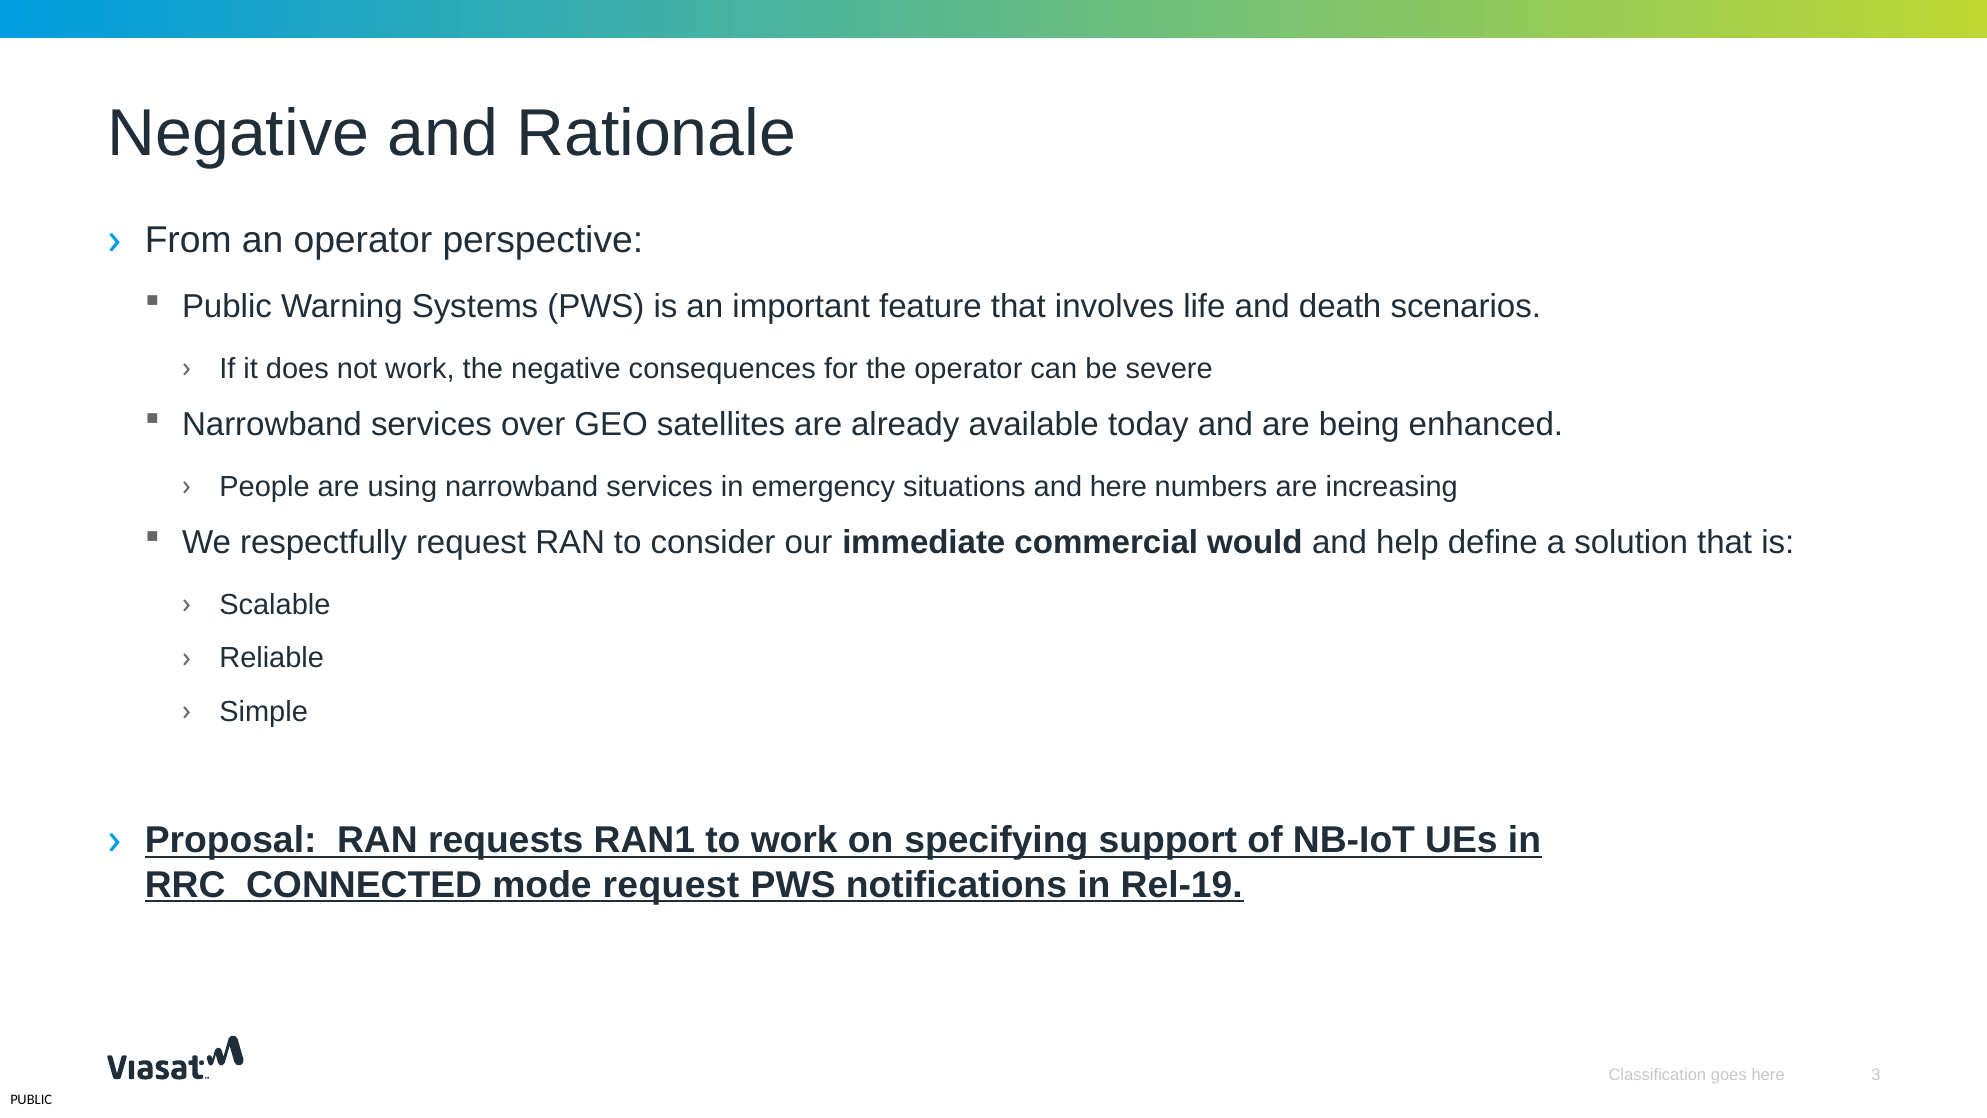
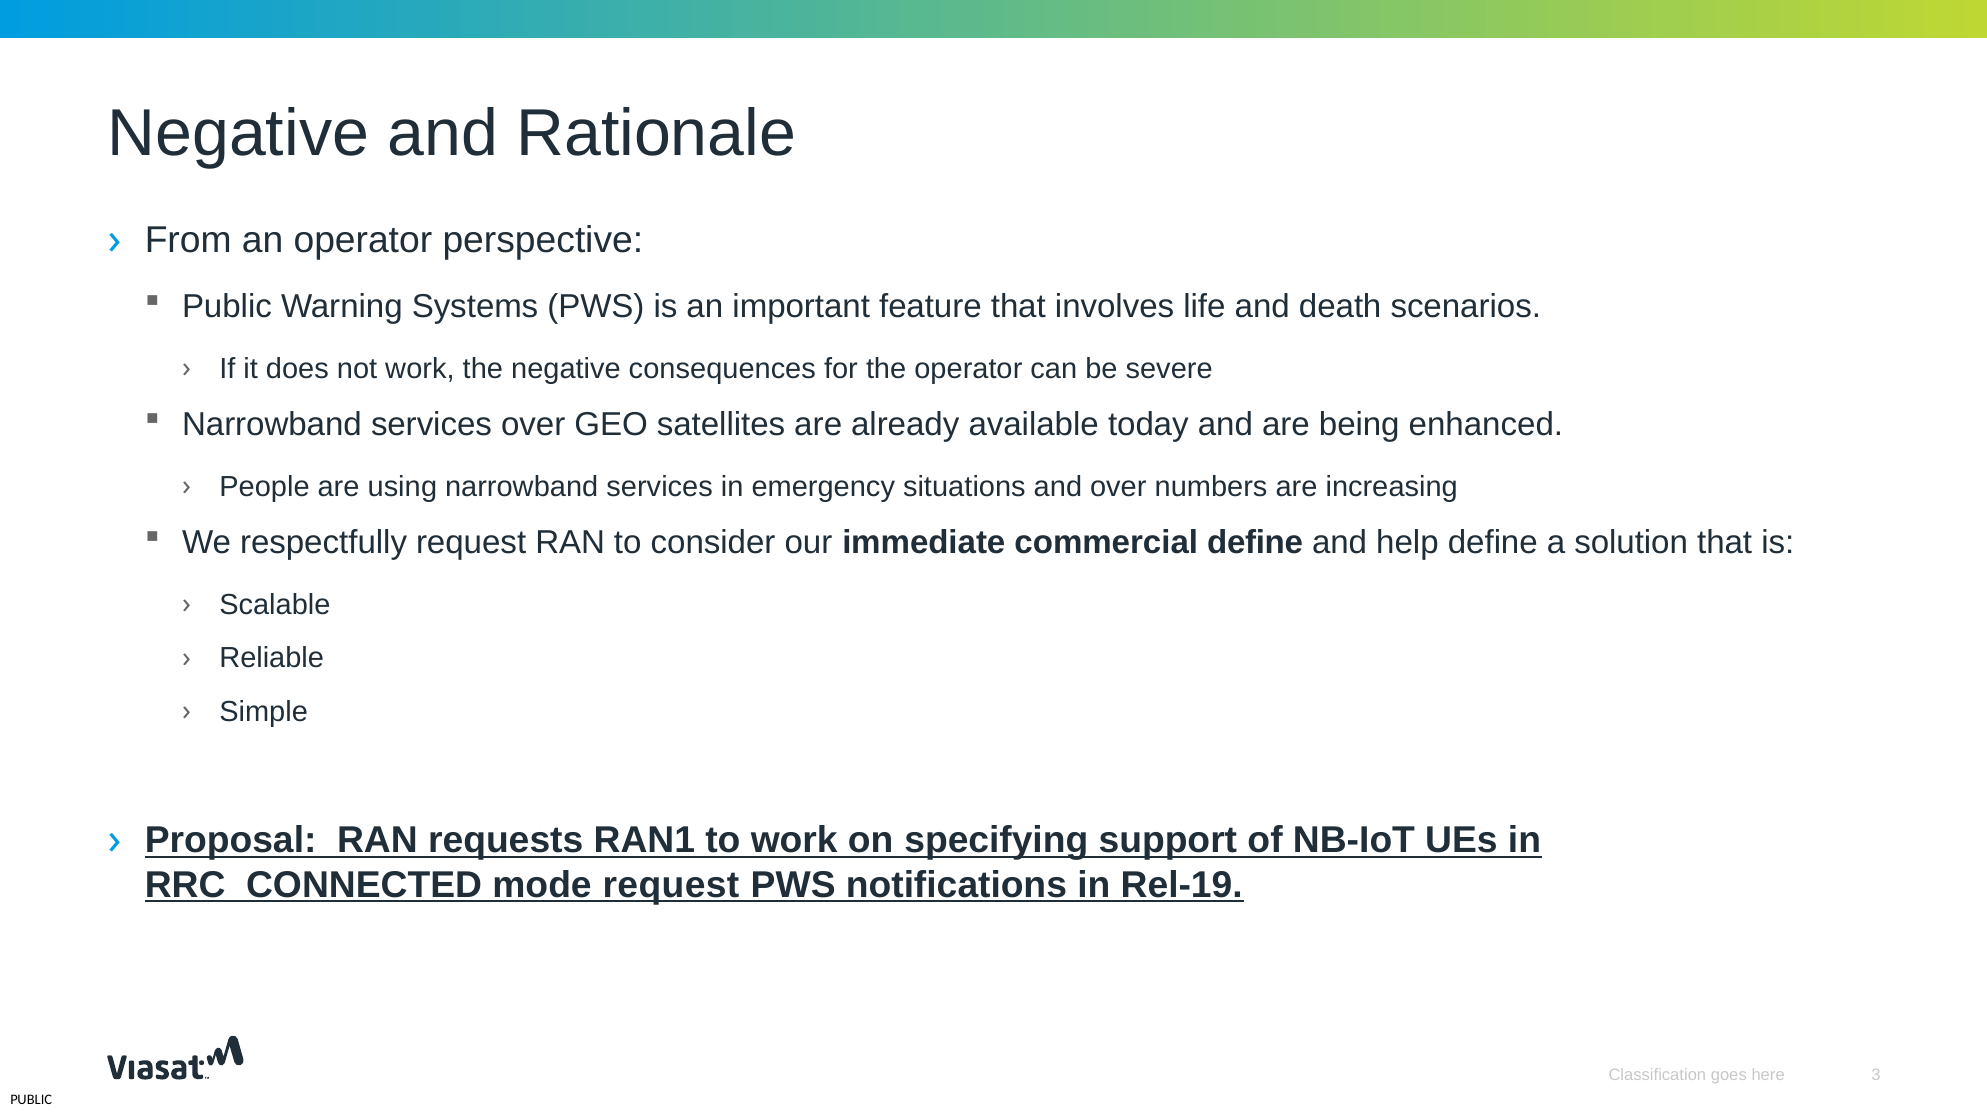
and here: here -> over (1118, 486)
commercial would: would -> define (1255, 543)
